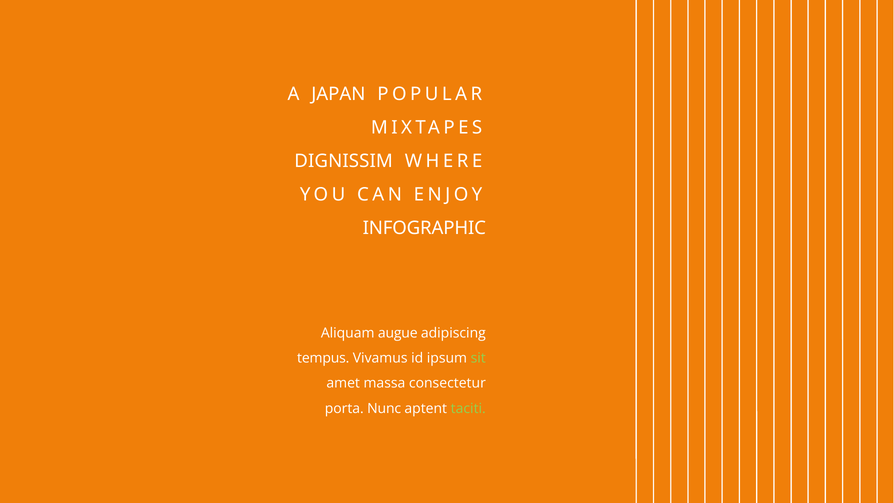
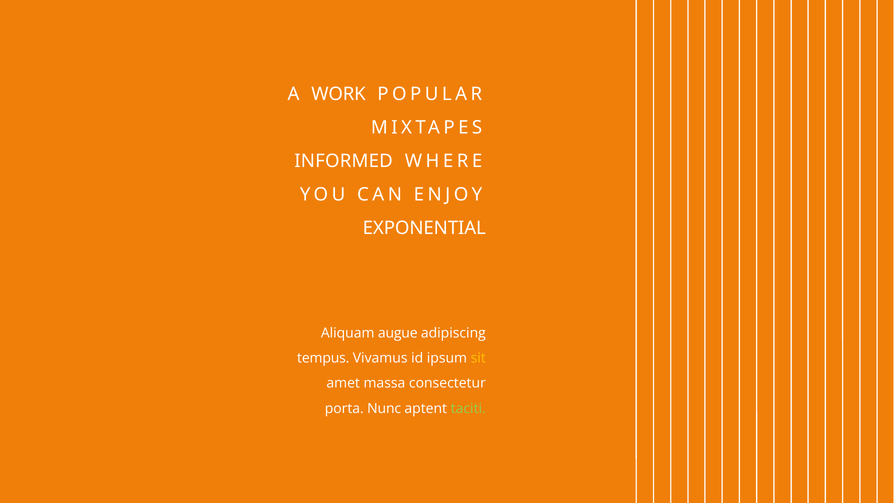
JAPAN: JAPAN -> WORK (338, 94)
DIGNISSIM: DIGNISSIM -> INFORMED (344, 161)
INFOGRAPHIC: INFOGRAPHIC -> EXPONENTIAL (424, 228)
sit colour: light green -> yellow (478, 358)
